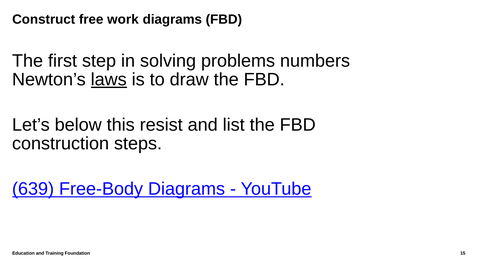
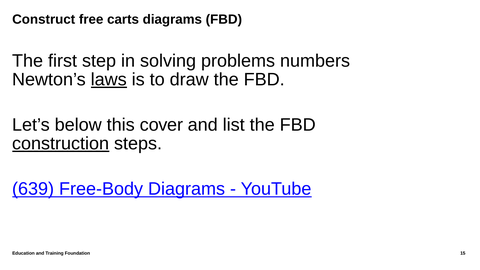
work: work -> carts (123, 19)
resist: resist -> cover (161, 125)
construction underline: none -> present (61, 144)
